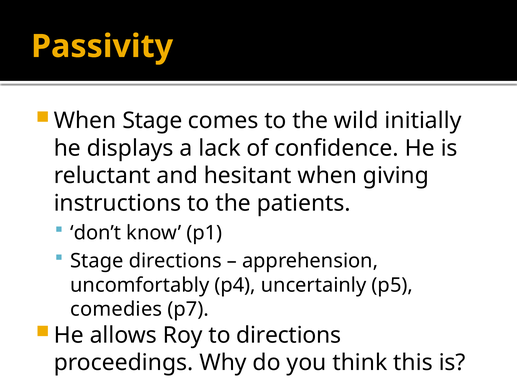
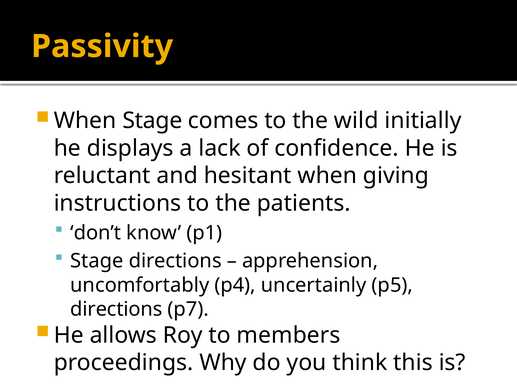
comedies: comedies -> directions (116, 310)
to directions: directions -> members (289, 336)
